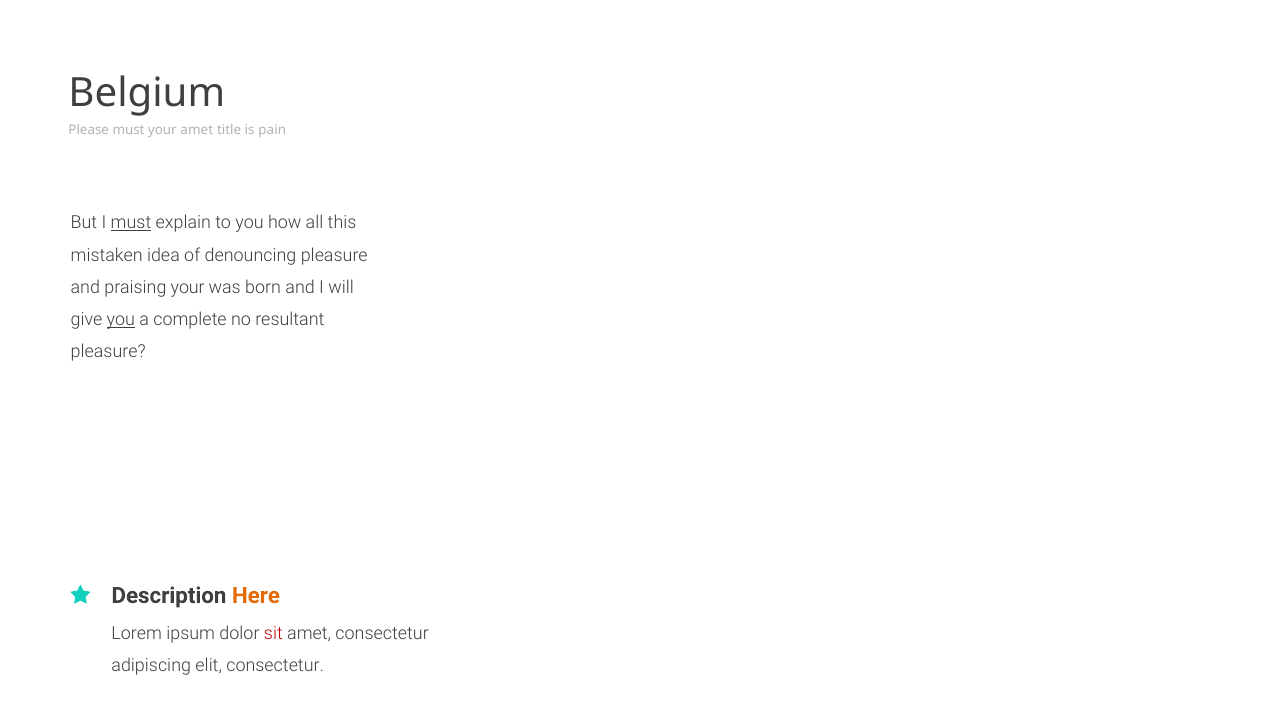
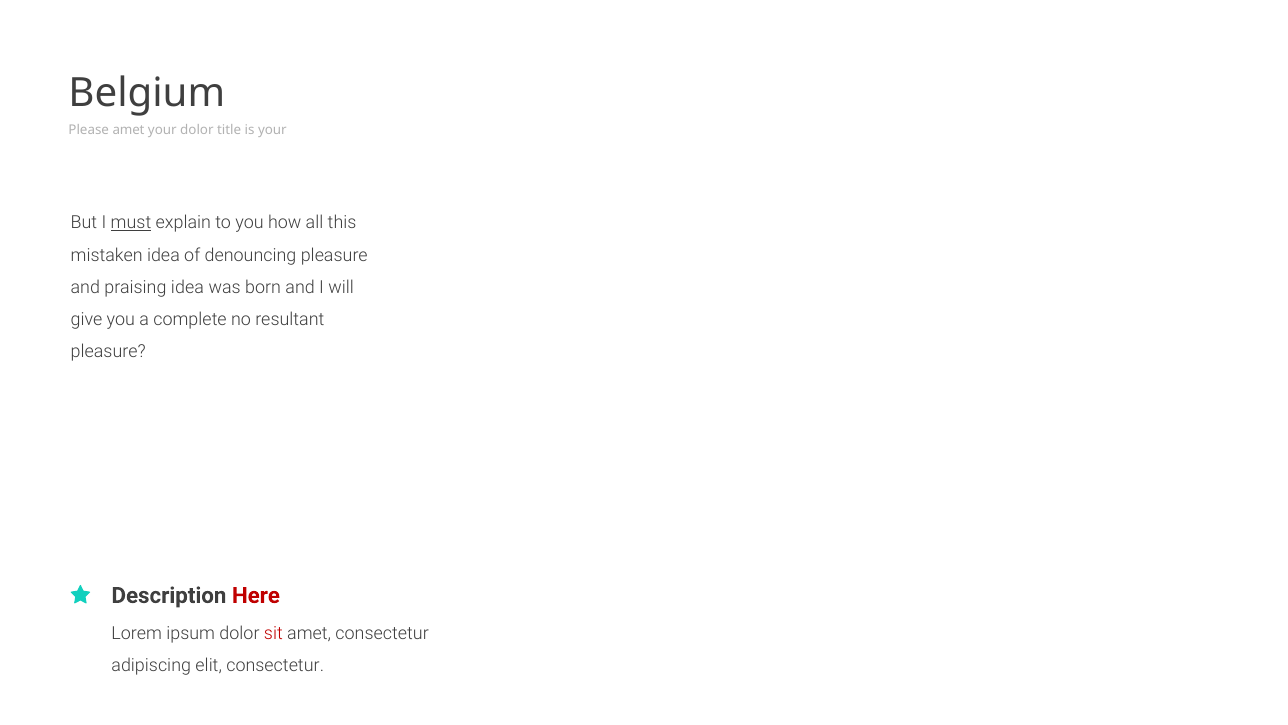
Please must: must -> amet (129, 130)
your amet: amet -> dolor (197, 130)
is pain: pain -> your (272, 130)
praising your: your -> idea (187, 287)
you underline: present -> none (121, 320)
Here colour: orange -> red (256, 595)
